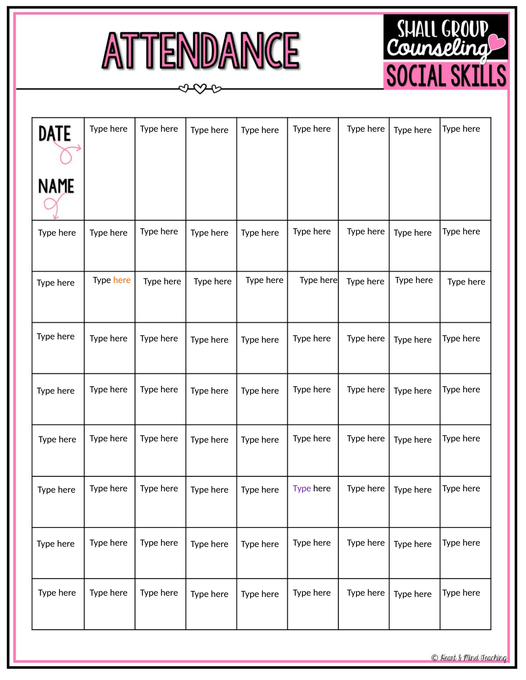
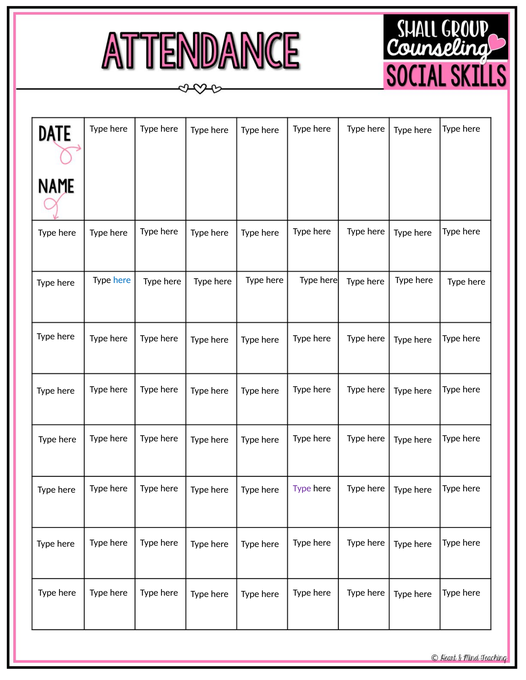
here colour: orange -> blue (122, 280)
